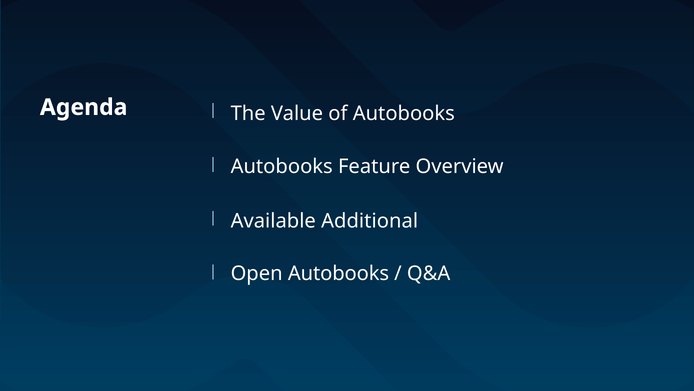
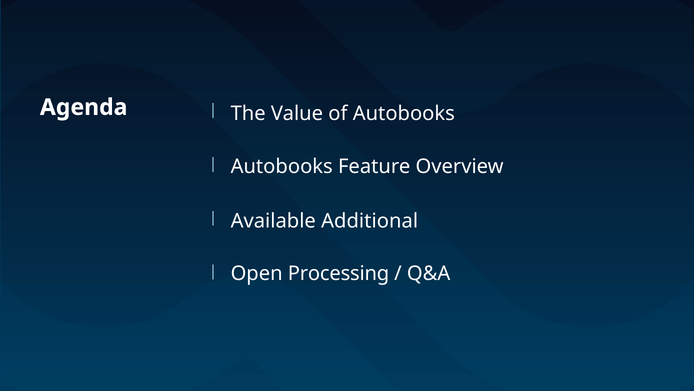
Open Autobooks: Autobooks -> Processing (339, 273)
